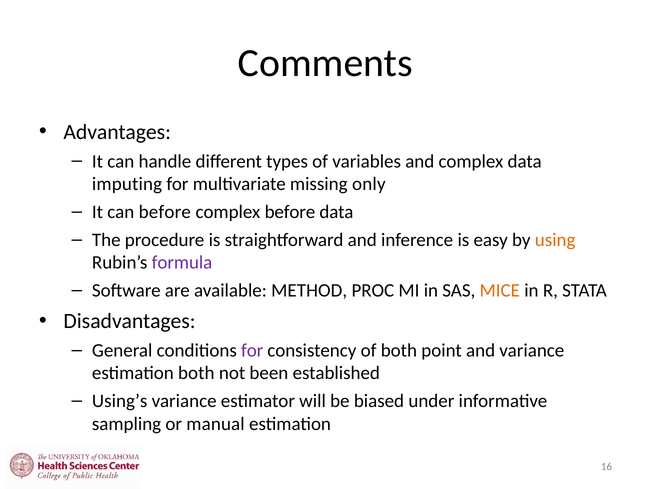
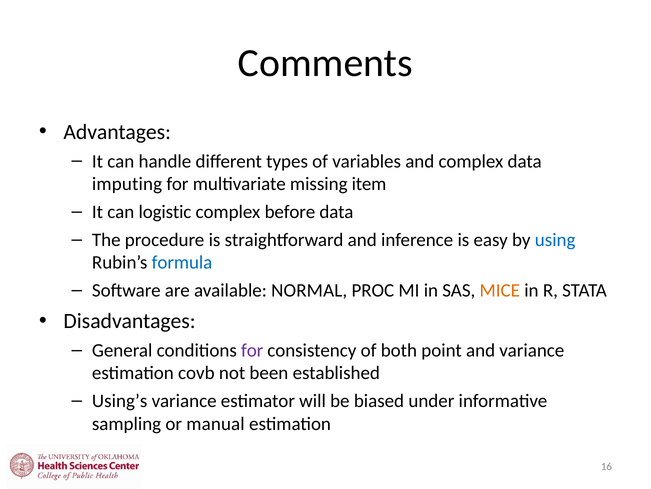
only: only -> item (369, 184)
can before: before -> logistic (165, 212)
using colour: orange -> blue (555, 240)
formula colour: purple -> blue (182, 262)
METHOD: METHOD -> NORMAL (309, 290)
estimation both: both -> covb (196, 373)
